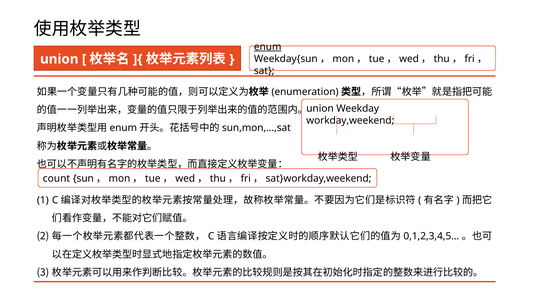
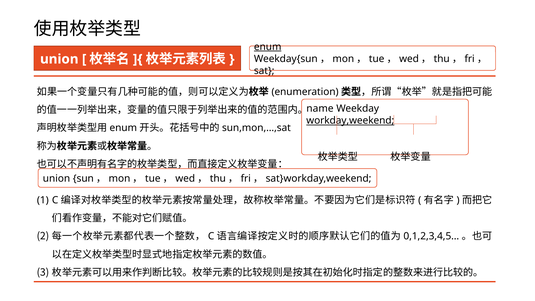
union: union -> name (320, 109)
workday,weekend underline: none -> present (350, 121)
count: count -> union (56, 179)
